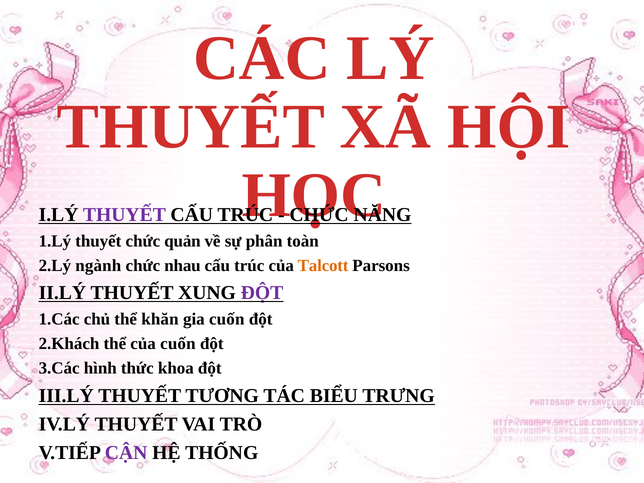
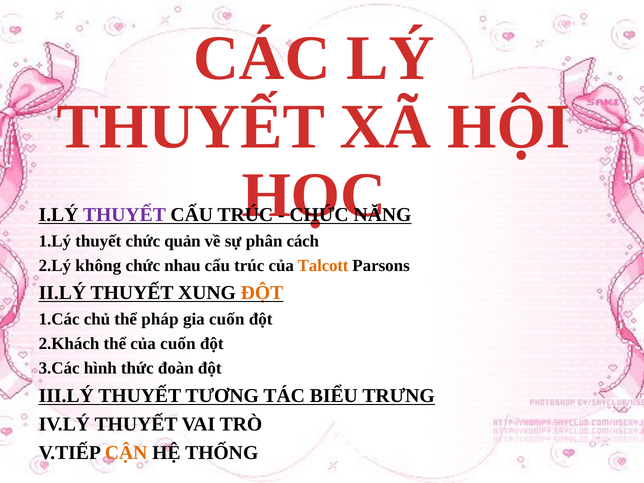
toàn: toàn -> cách (303, 241)
ngành: ngành -> không (98, 266)
ĐỘT colour: purple -> orange (262, 293)
khăn: khăn -> pháp (160, 319)
khoa: khoa -> đoàn (176, 368)
CẬN colour: purple -> orange (126, 453)
